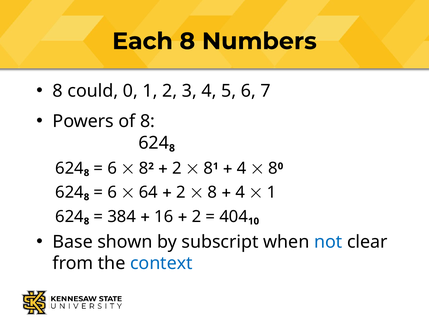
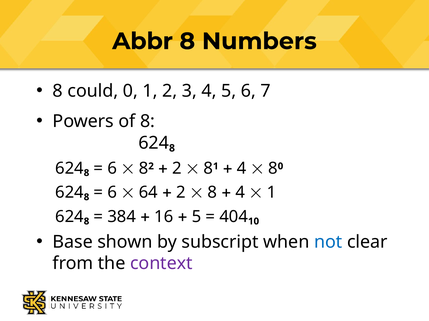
Each: Each -> Abbr (143, 41)
2: 2 -> 5 (196, 217)
context colour: blue -> purple (161, 264)
